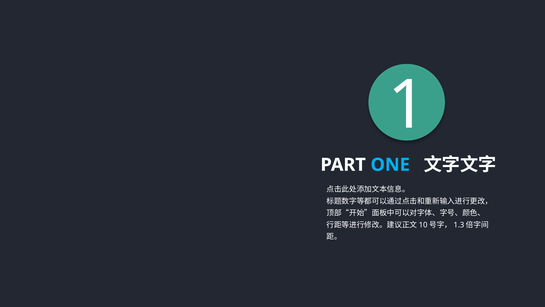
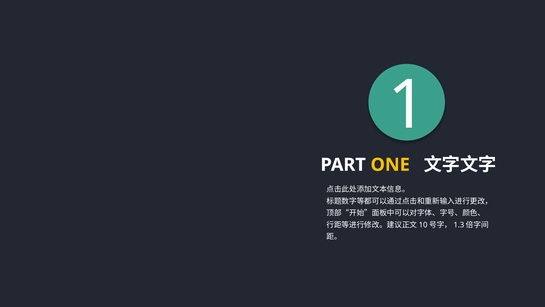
ONE colour: light blue -> yellow (390, 165)
